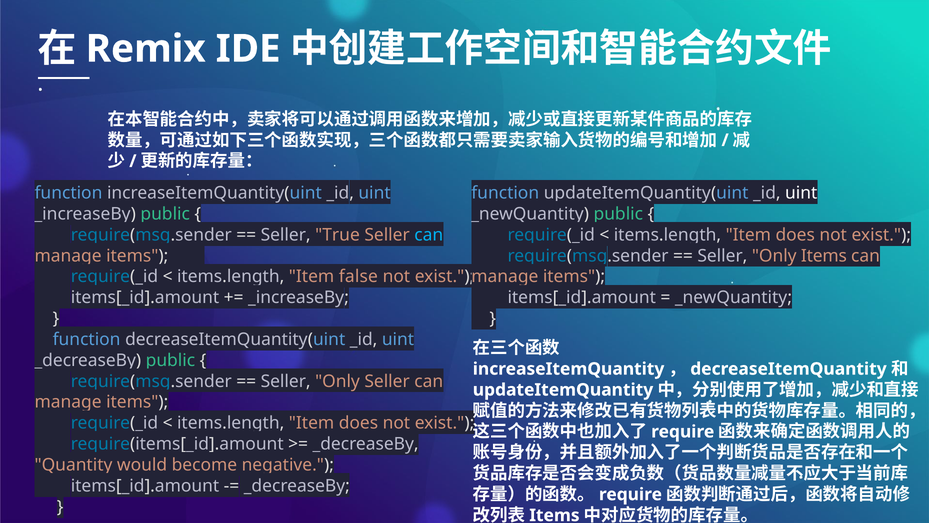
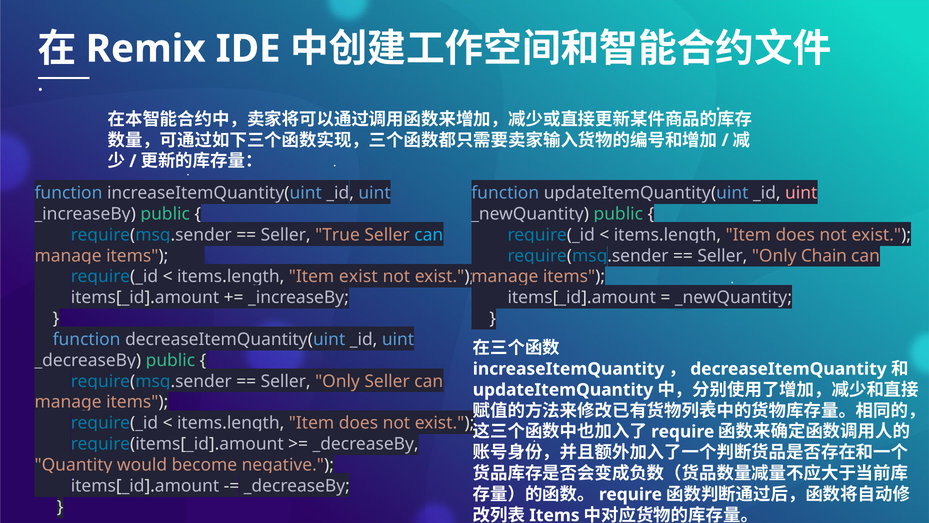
uint colour: white -> pink (801, 193)
Only Items: Items -> Chain (824, 256)
false: false -> exist (358, 276)
